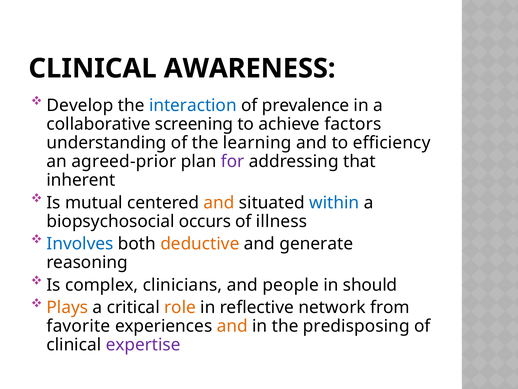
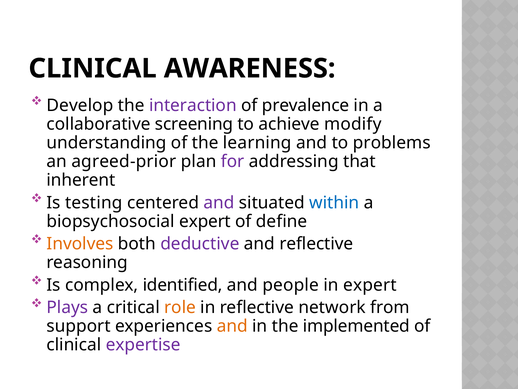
interaction colour: blue -> purple (193, 105)
factors: factors -> modify (353, 124)
efficiency: efficiency -> problems (392, 143)
mutual: mutual -> testing (94, 202)
and colour: orange -> purple (219, 202)
biopsychosocial occurs: occurs -> expert (205, 221)
illness: illness -> define (282, 221)
Involves colour: blue -> orange (80, 244)
deductive colour: orange -> purple (200, 244)
and generate: generate -> reflective (316, 244)
clinicians: clinicians -> identified (183, 285)
in should: should -> expert (370, 285)
Plays colour: orange -> purple (67, 307)
favorite: favorite -> support (79, 326)
predisposing: predisposing -> implemented (356, 326)
